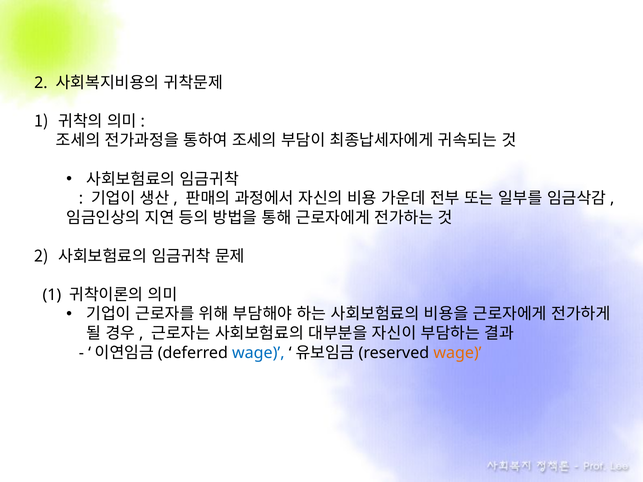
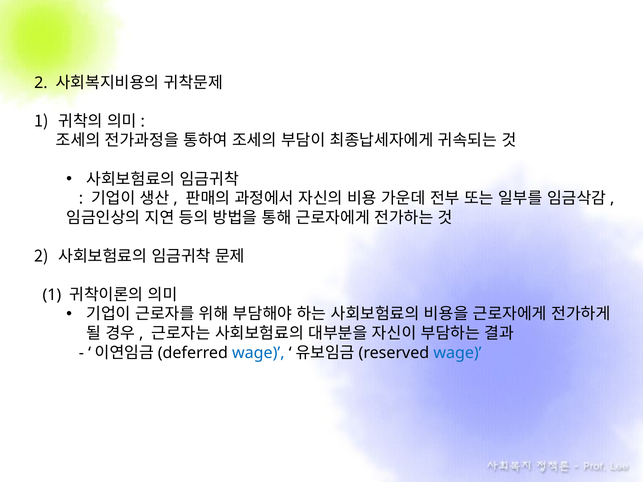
wage colour: orange -> blue (457, 353)
